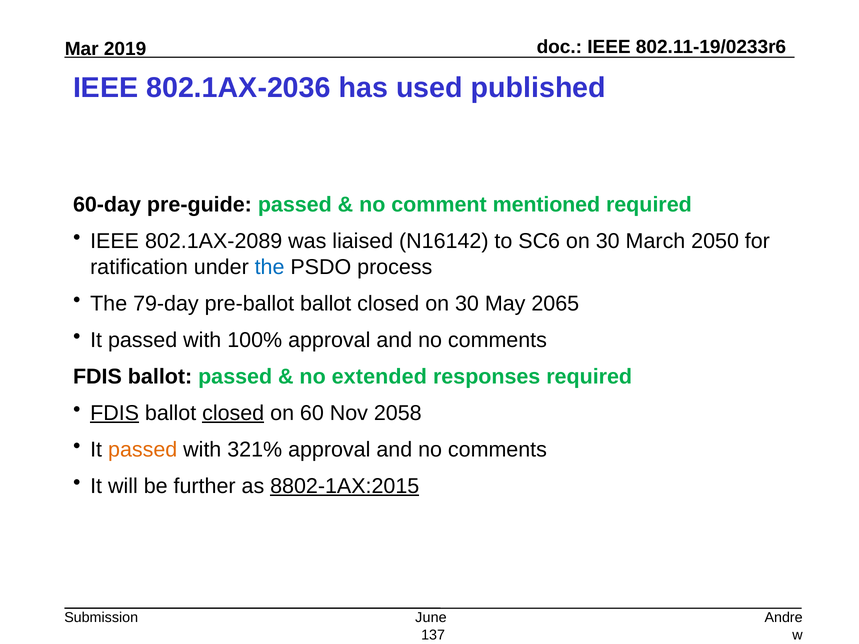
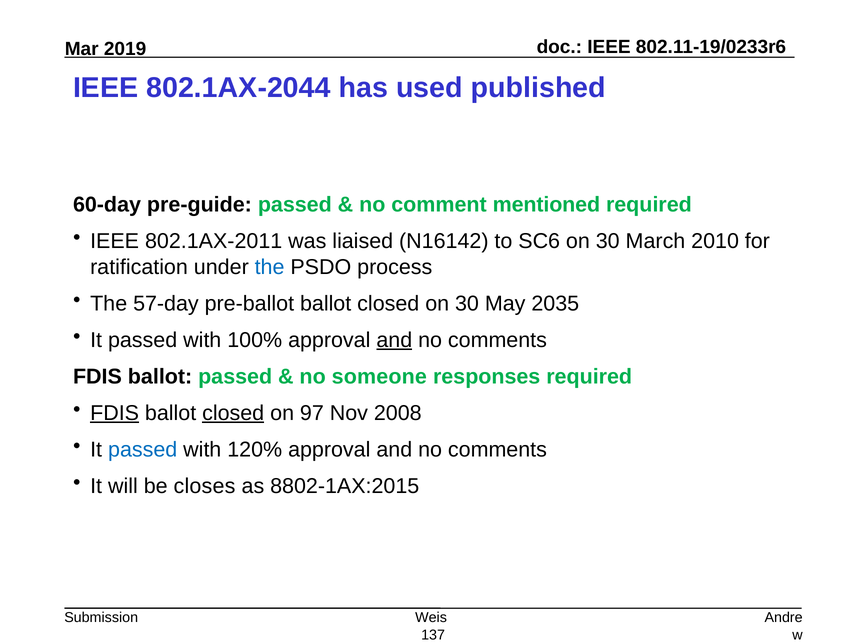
802.1AX-2036: 802.1AX-2036 -> 802.1AX-2044 (238, 88)
802.1AX-2089: 802.1AX-2089 -> 802.1AX-2011 (214, 241)
2050: 2050 -> 2010 (715, 241)
79-day: 79-day -> 57-day (166, 304)
2065: 2065 -> 2035 (555, 304)
and underline: none -> present (394, 340)
extended: extended -> someone (379, 377)
60: 60 -> 97 (312, 413)
2058: 2058 -> 2008 (398, 413)
passed colour: orange -> blue (143, 450)
321%: 321% -> 120% (255, 450)
further: further -> closes (204, 486)
8802-1AX:2015 underline: present -> none (345, 486)
June: June -> Weis (431, 618)
